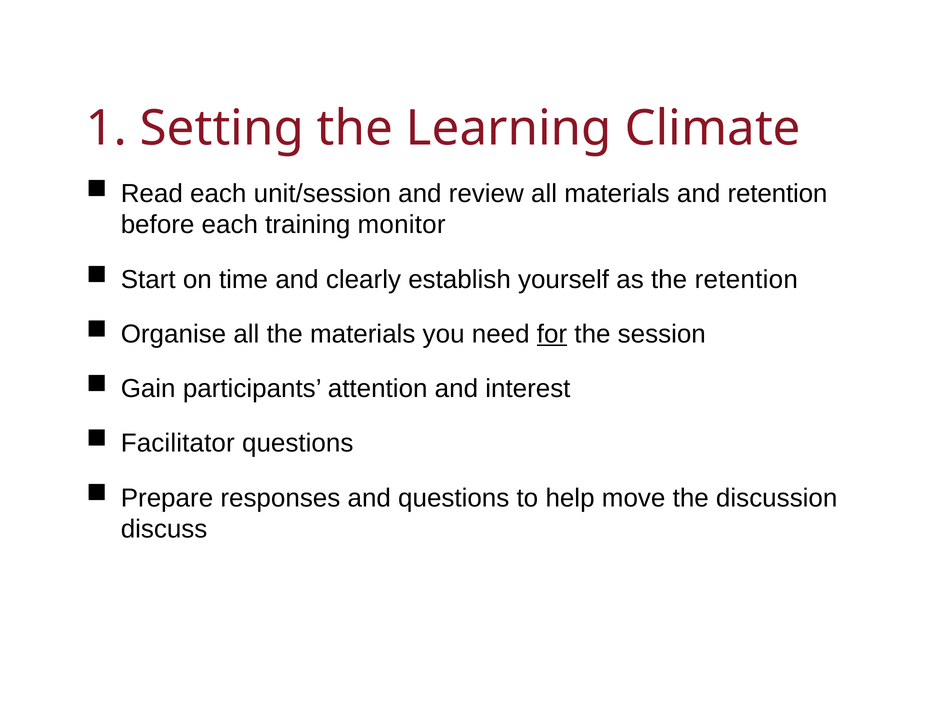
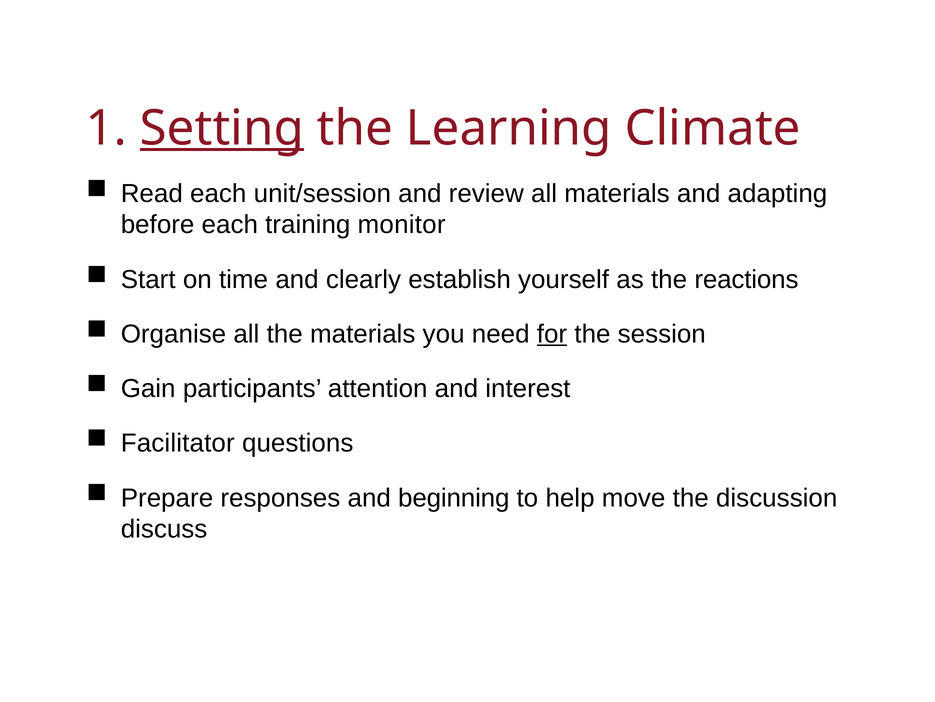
Setting underline: none -> present (222, 128)
and retention: retention -> adapting (777, 193)
the retention: retention -> reactions (746, 279)
and questions: questions -> beginning (454, 497)
